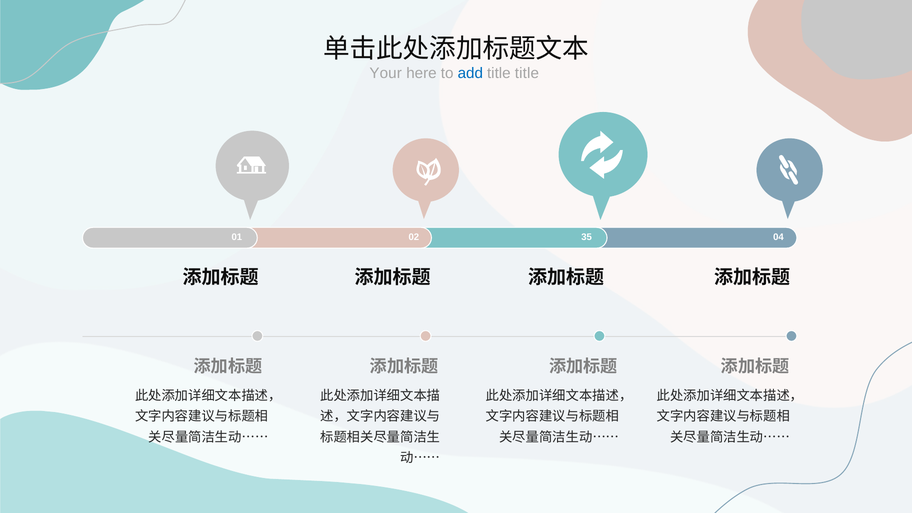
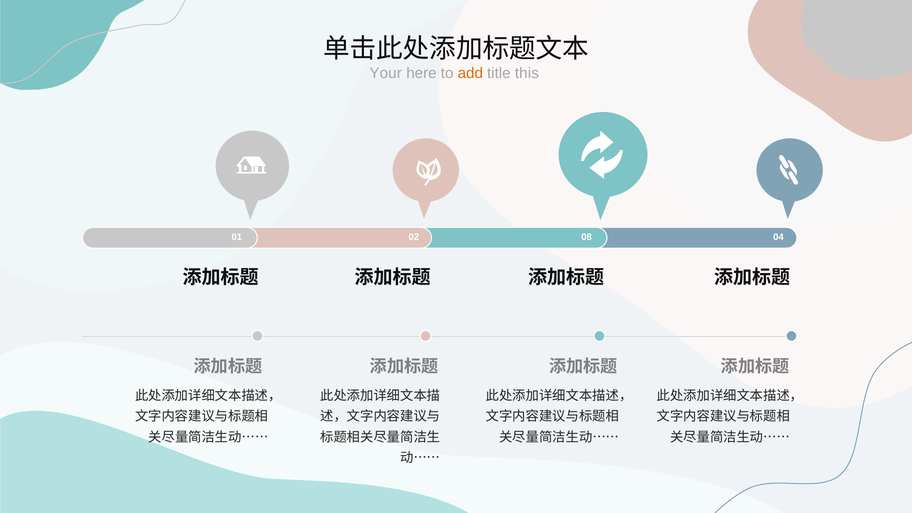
add colour: blue -> orange (470, 73)
title title: title -> this (527, 73)
35: 35 -> 08 (587, 237)
